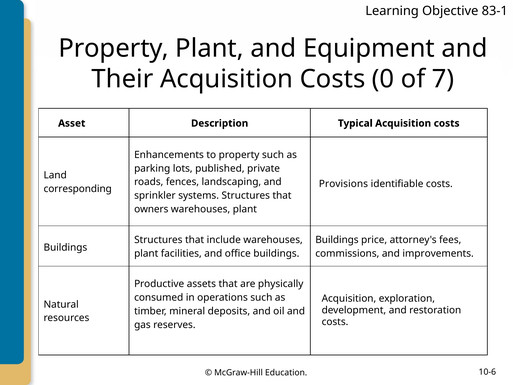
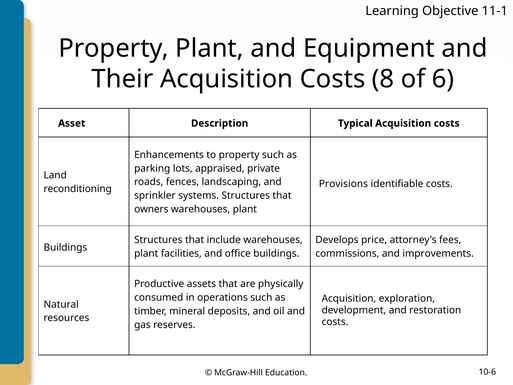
83-1: 83-1 -> 11-1 (495, 11)
0: 0 -> 8 (383, 79)
7: 7 -> 6 (443, 79)
published: published -> appraised (220, 168)
corresponding: corresponding -> reconditioning (78, 189)
Buildings: Buildings -> Develops (337, 240)
